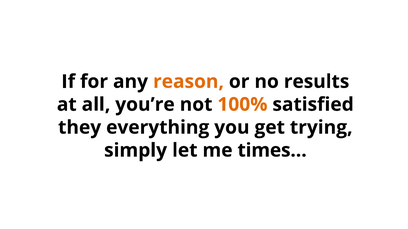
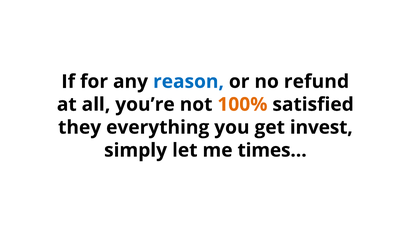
reason colour: orange -> blue (188, 82)
results: results -> refund (316, 82)
trying: trying -> invest (321, 128)
